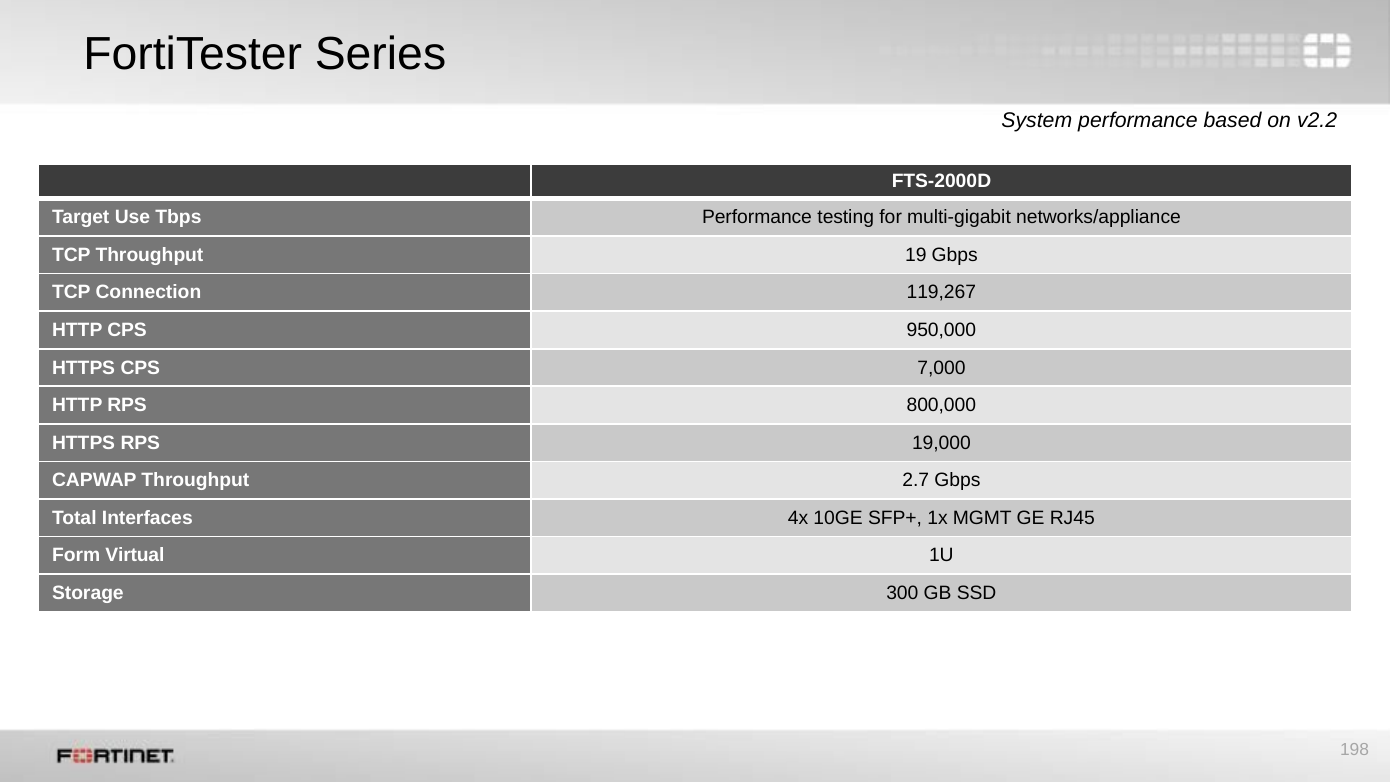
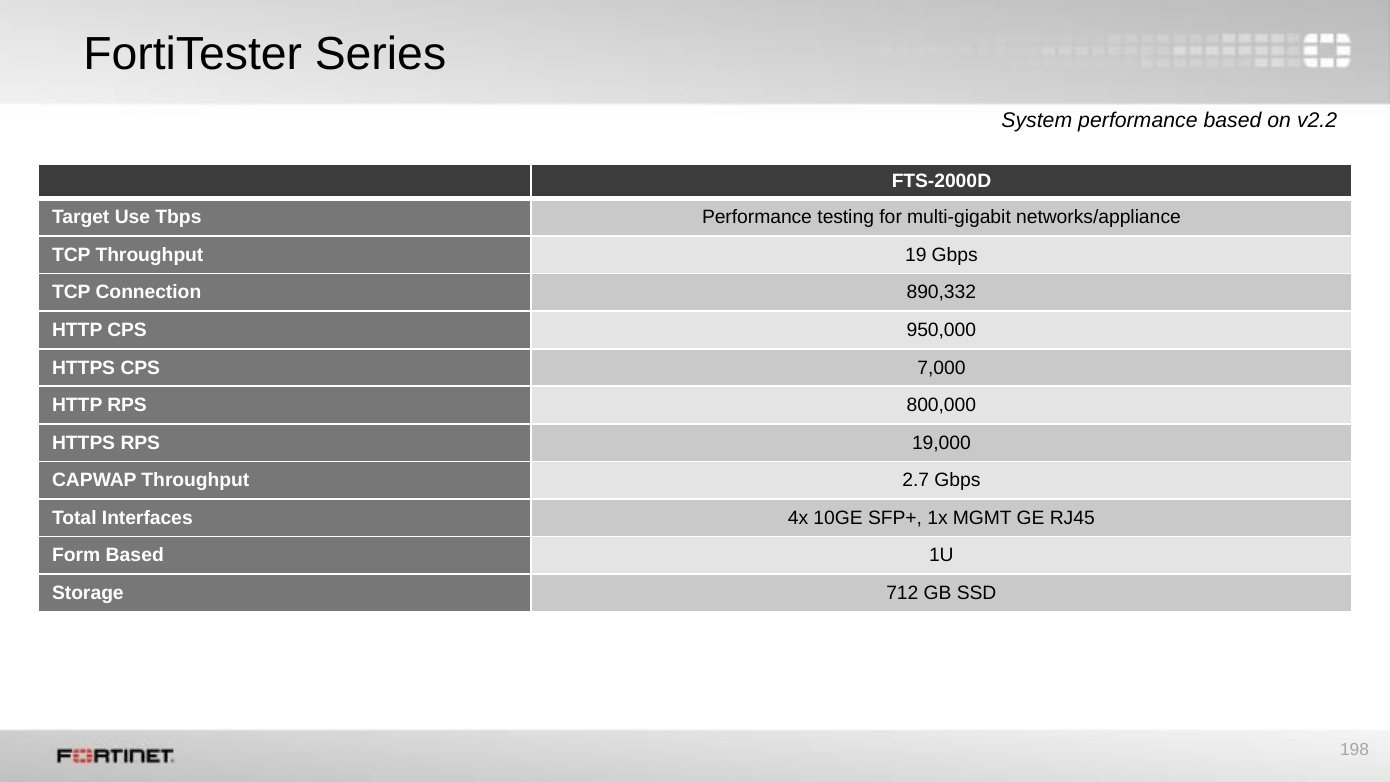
119,267: 119,267 -> 890,332 (941, 293)
Form Virtual: Virtual -> Based (135, 555)
300: 300 -> 712 (902, 593)
